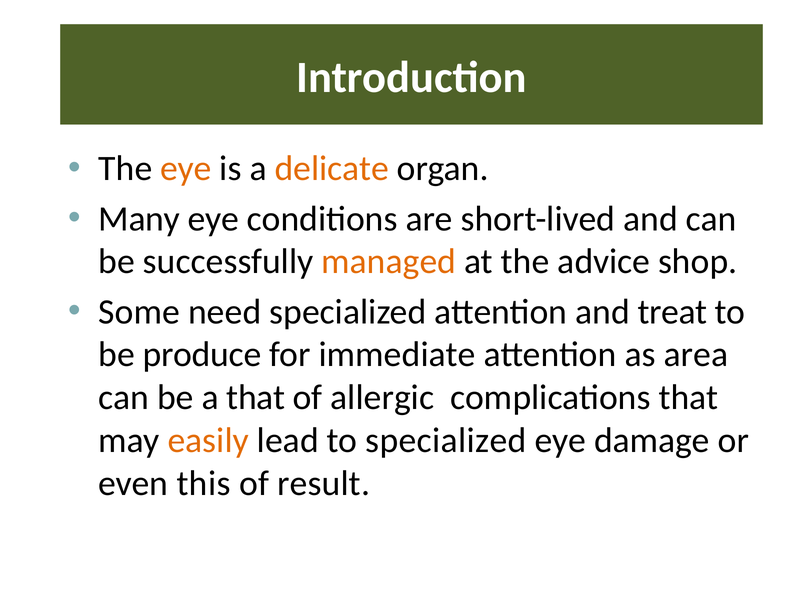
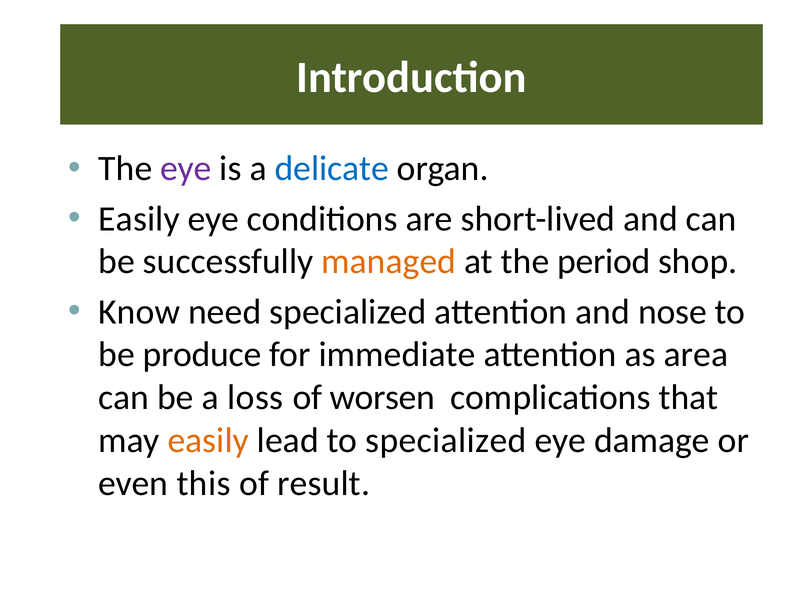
eye colour: orange -> purple (186, 168)
delicate colour: orange -> blue (332, 168)
Many: Many -> Easily (139, 218)
advice: advice -> period (604, 261)
Some: Some -> Know (139, 311)
treat: treat -> nose (672, 311)
a that: that -> loss (255, 397)
allergic: allergic -> worsen (382, 397)
